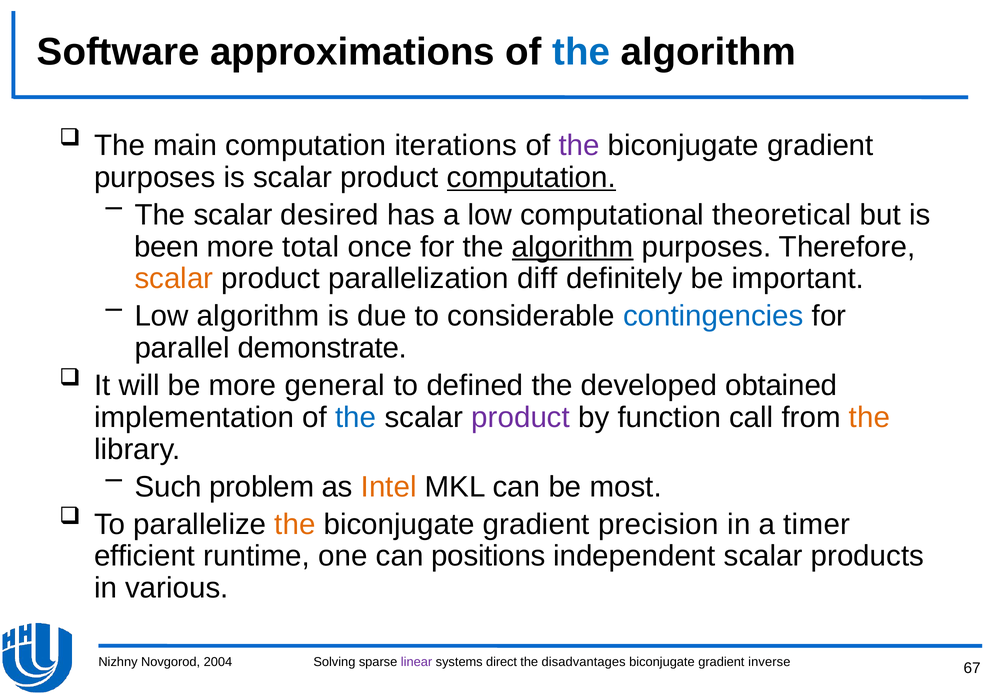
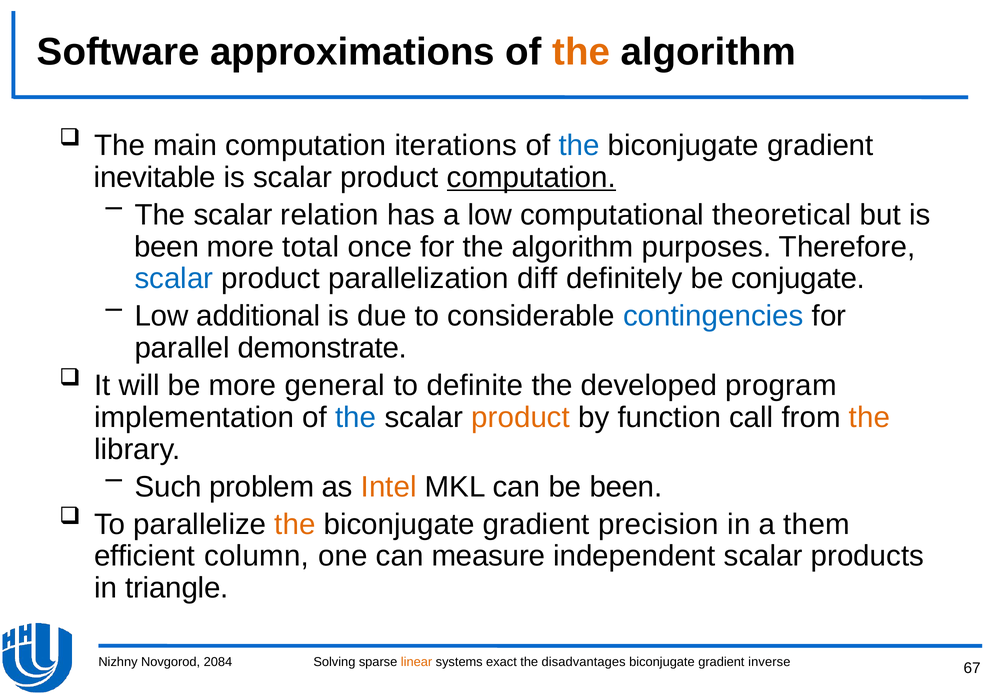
the colour: blue -> orange (581, 52)
the colour: purple -> blue (579, 145)
purposes: purposes -> inevitable (155, 177)
desired: desired -> relation (330, 215)
algorithm underline: present -> none (573, 247)
scalar colour: orange -> blue (174, 279)
important: important -> conjugate (798, 279)
Low algorithm: algorithm -> additional (258, 316)
defined: defined -> definite (475, 385)
obtained: obtained -> program (781, 385)
product colour: purple -> orange (521, 417)
be most: most -> been (626, 487)
timer: timer -> them (817, 524)
runtime: runtime -> column (257, 556)
positions: positions -> measure (488, 556)
various: various -> triangle (177, 588)
2004: 2004 -> 2084 (218, 661)
linear colour: purple -> orange (417, 661)
direct: direct -> exact (501, 661)
